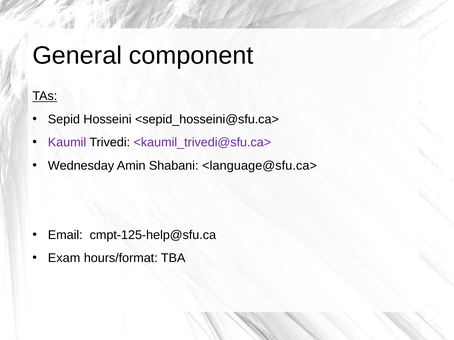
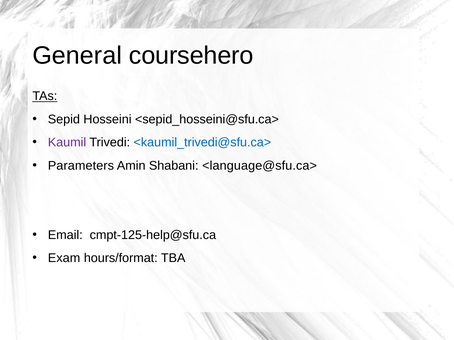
component: component -> coursehero (191, 56)
<kaumil_trivedi@sfu.ca> colour: purple -> blue (202, 143)
Wednesday: Wednesday -> Parameters (81, 166)
